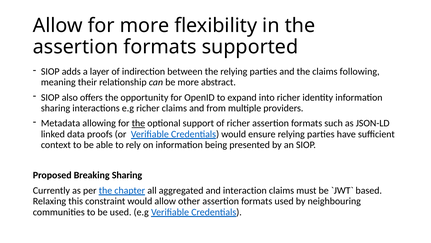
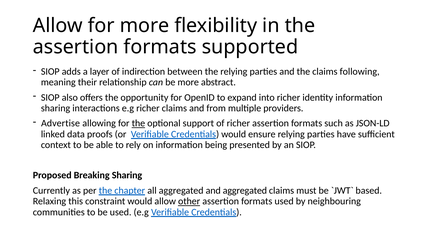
Metadata: Metadata -> Advertise (61, 123)
and interaction: interaction -> aggregated (245, 190)
other underline: none -> present (189, 201)
